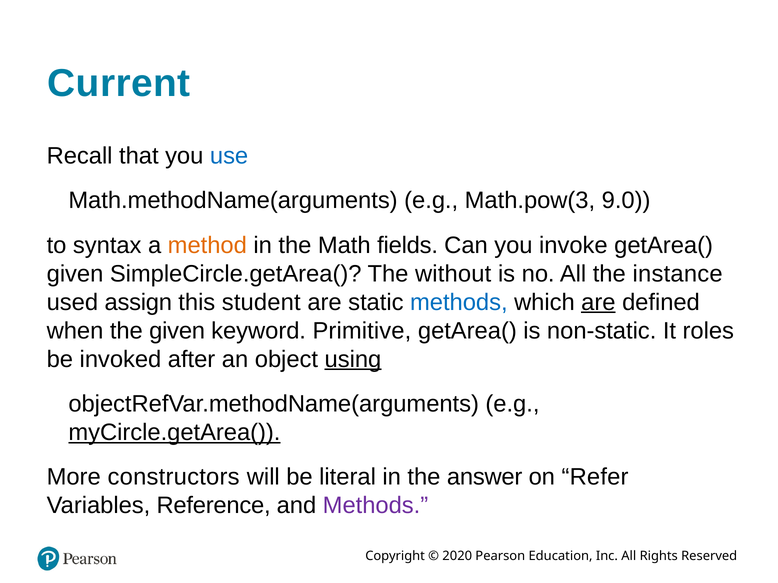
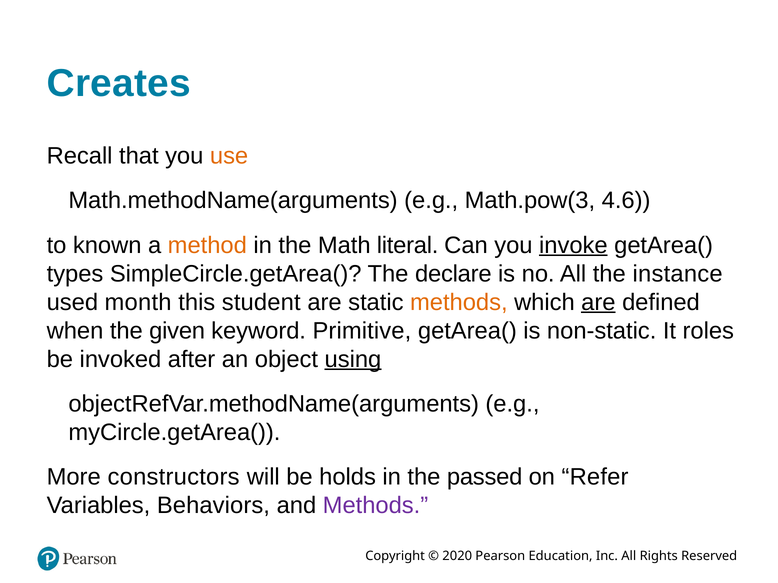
Current: Current -> Creates (119, 83)
use colour: blue -> orange (229, 156)
9.0: 9.0 -> 4.6 (626, 201)
syntax: syntax -> known (107, 245)
fields: fields -> literal (408, 245)
invoke underline: none -> present (573, 245)
given: given -> types (75, 274)
without: without -> declare (453, 274)
assign: assign -> month (138, 302)
methods colour: blue -> orange (459, 302)
myCircle.getArea( underline: present -> none (174, 433)
literal: literal -> holds (348, 477)
answer: answer -> passed (485, 477)
Reference: Reference -> Behaviors (213, 506)
